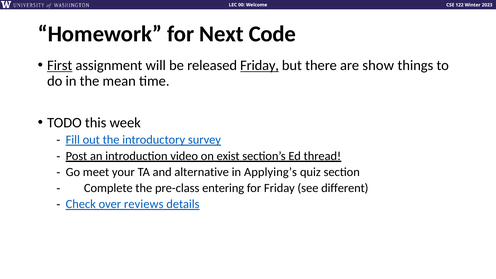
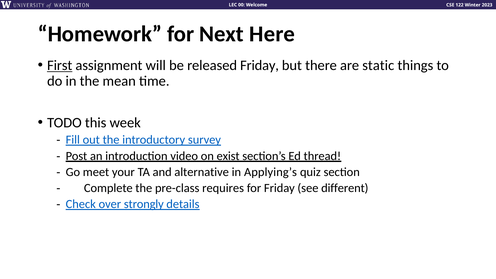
Code: Code -> Here (272, 34)
Friday underline: present -> none (260, 65)
show: show -> static (378, 65)
entering: entering -> requires (223, 188)
reviews: reviews -> strongly (144, 204)
